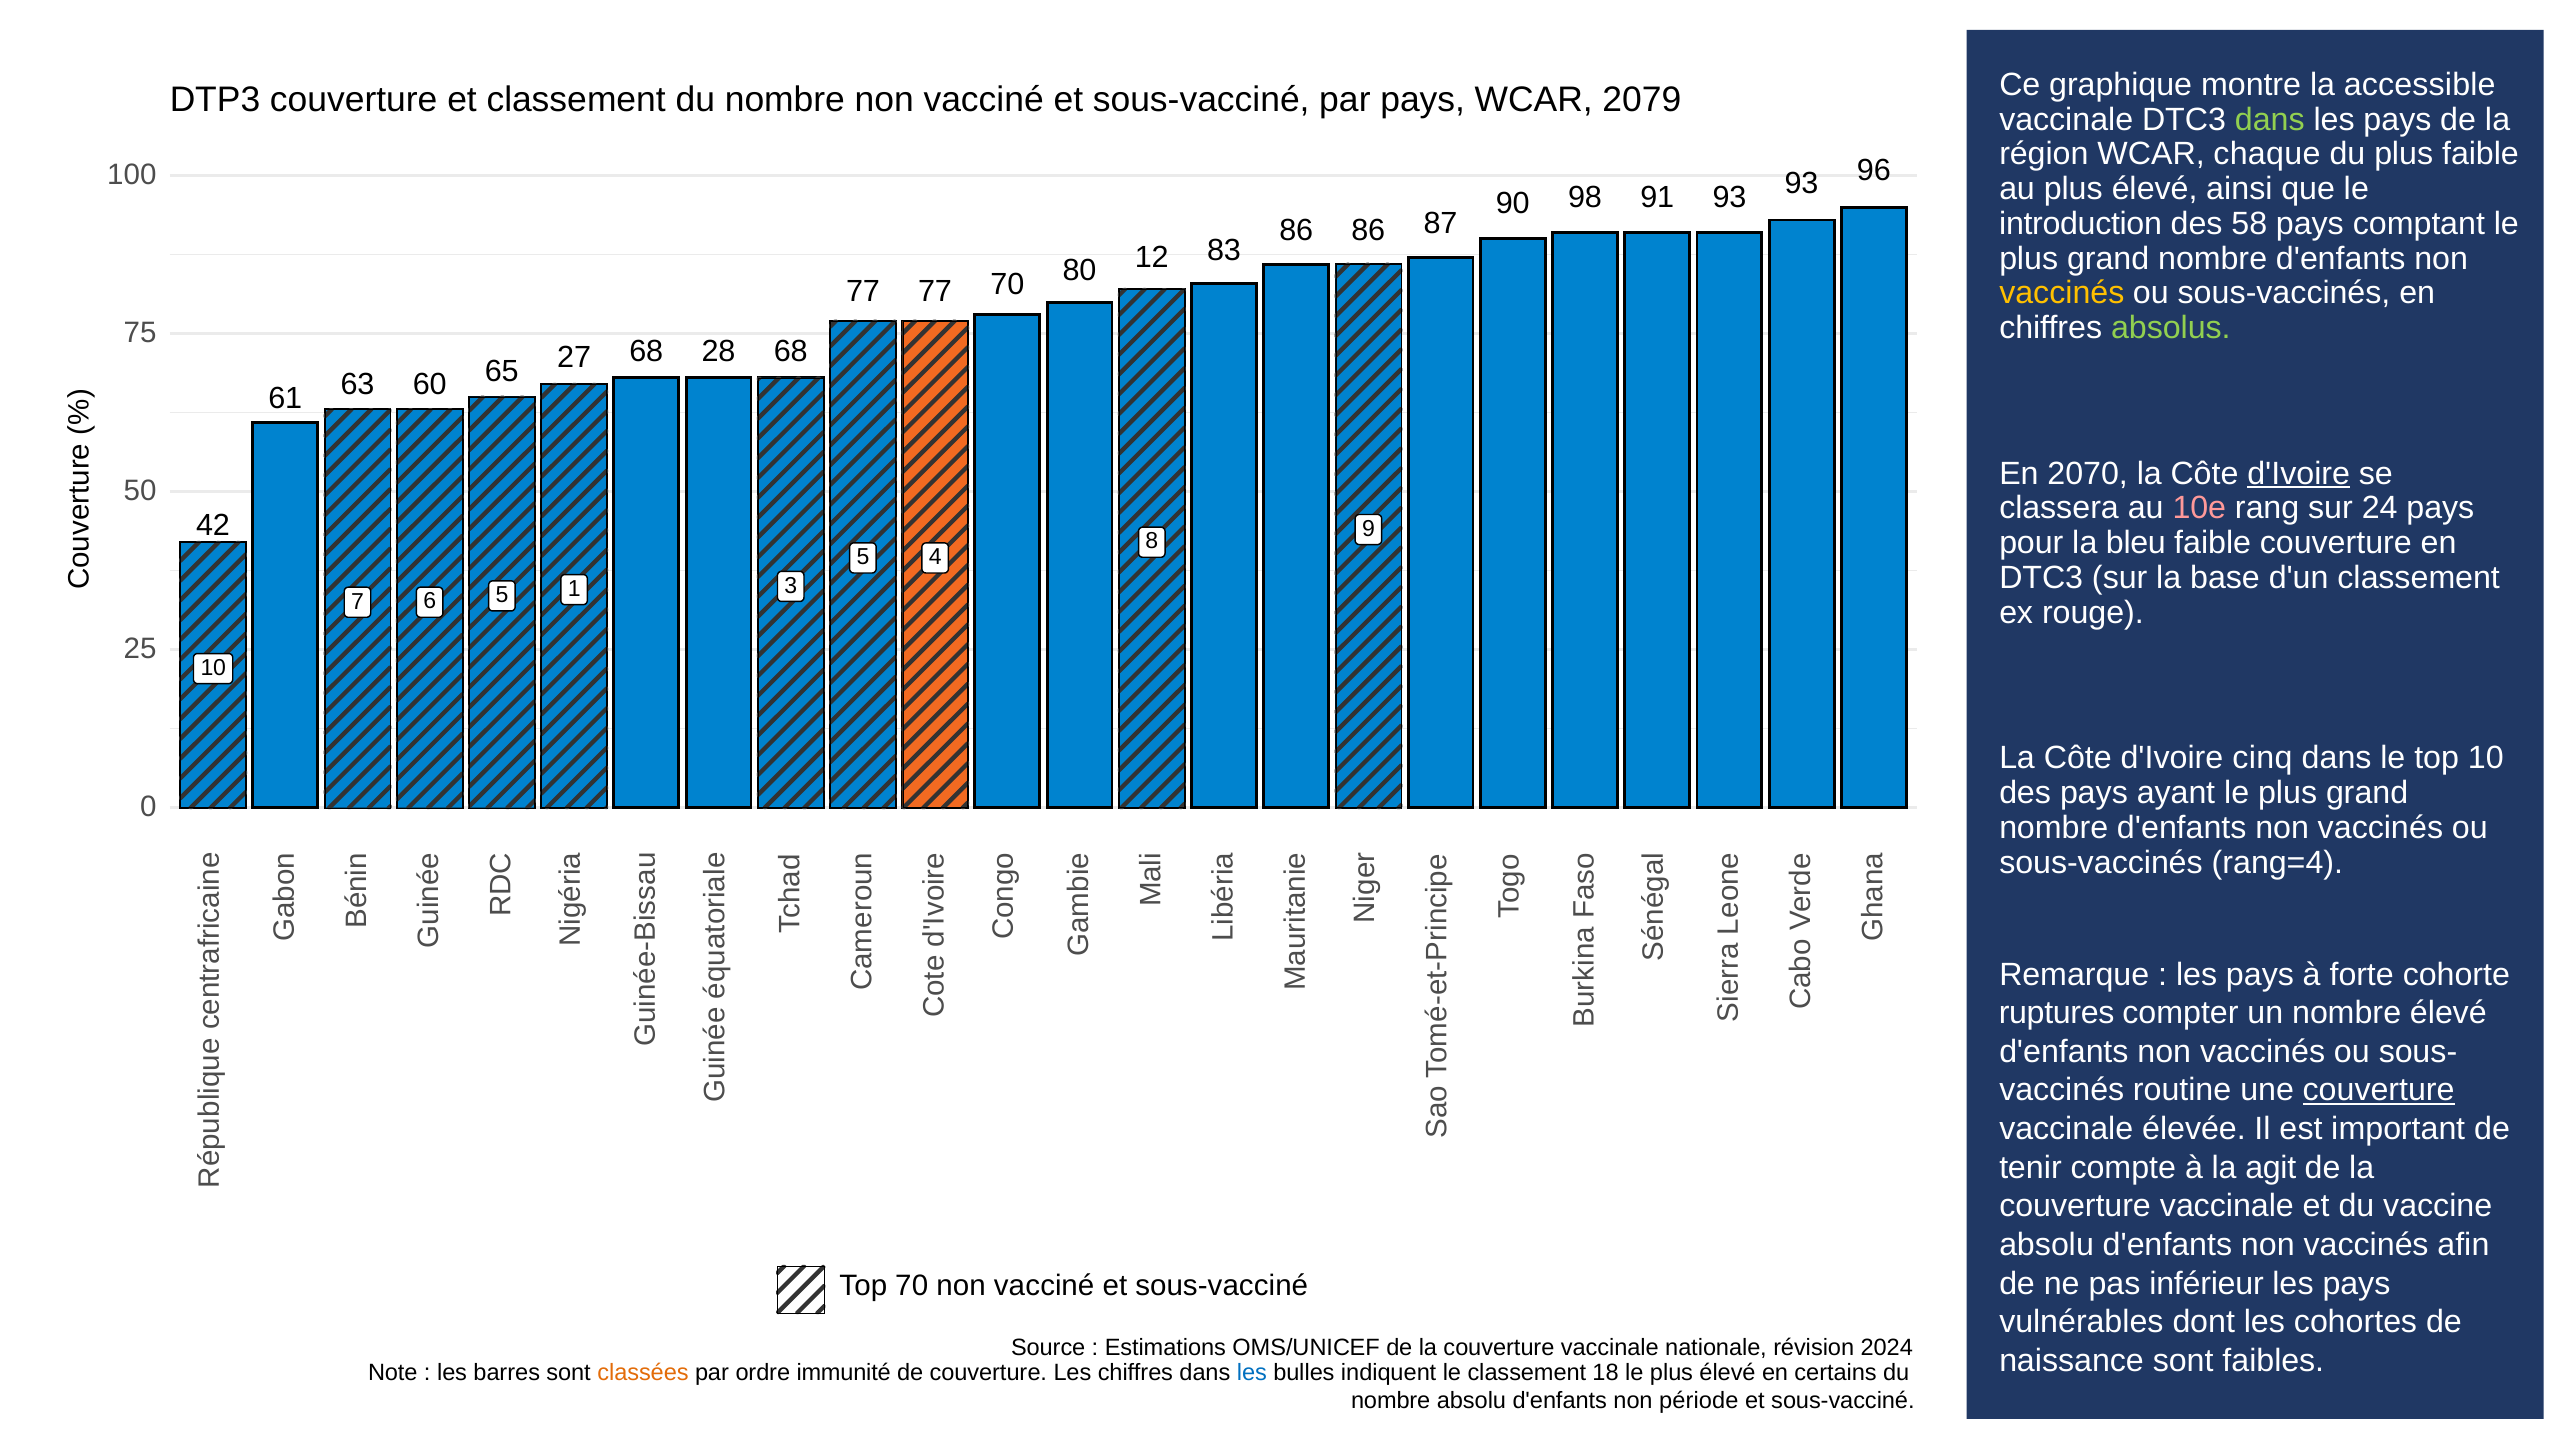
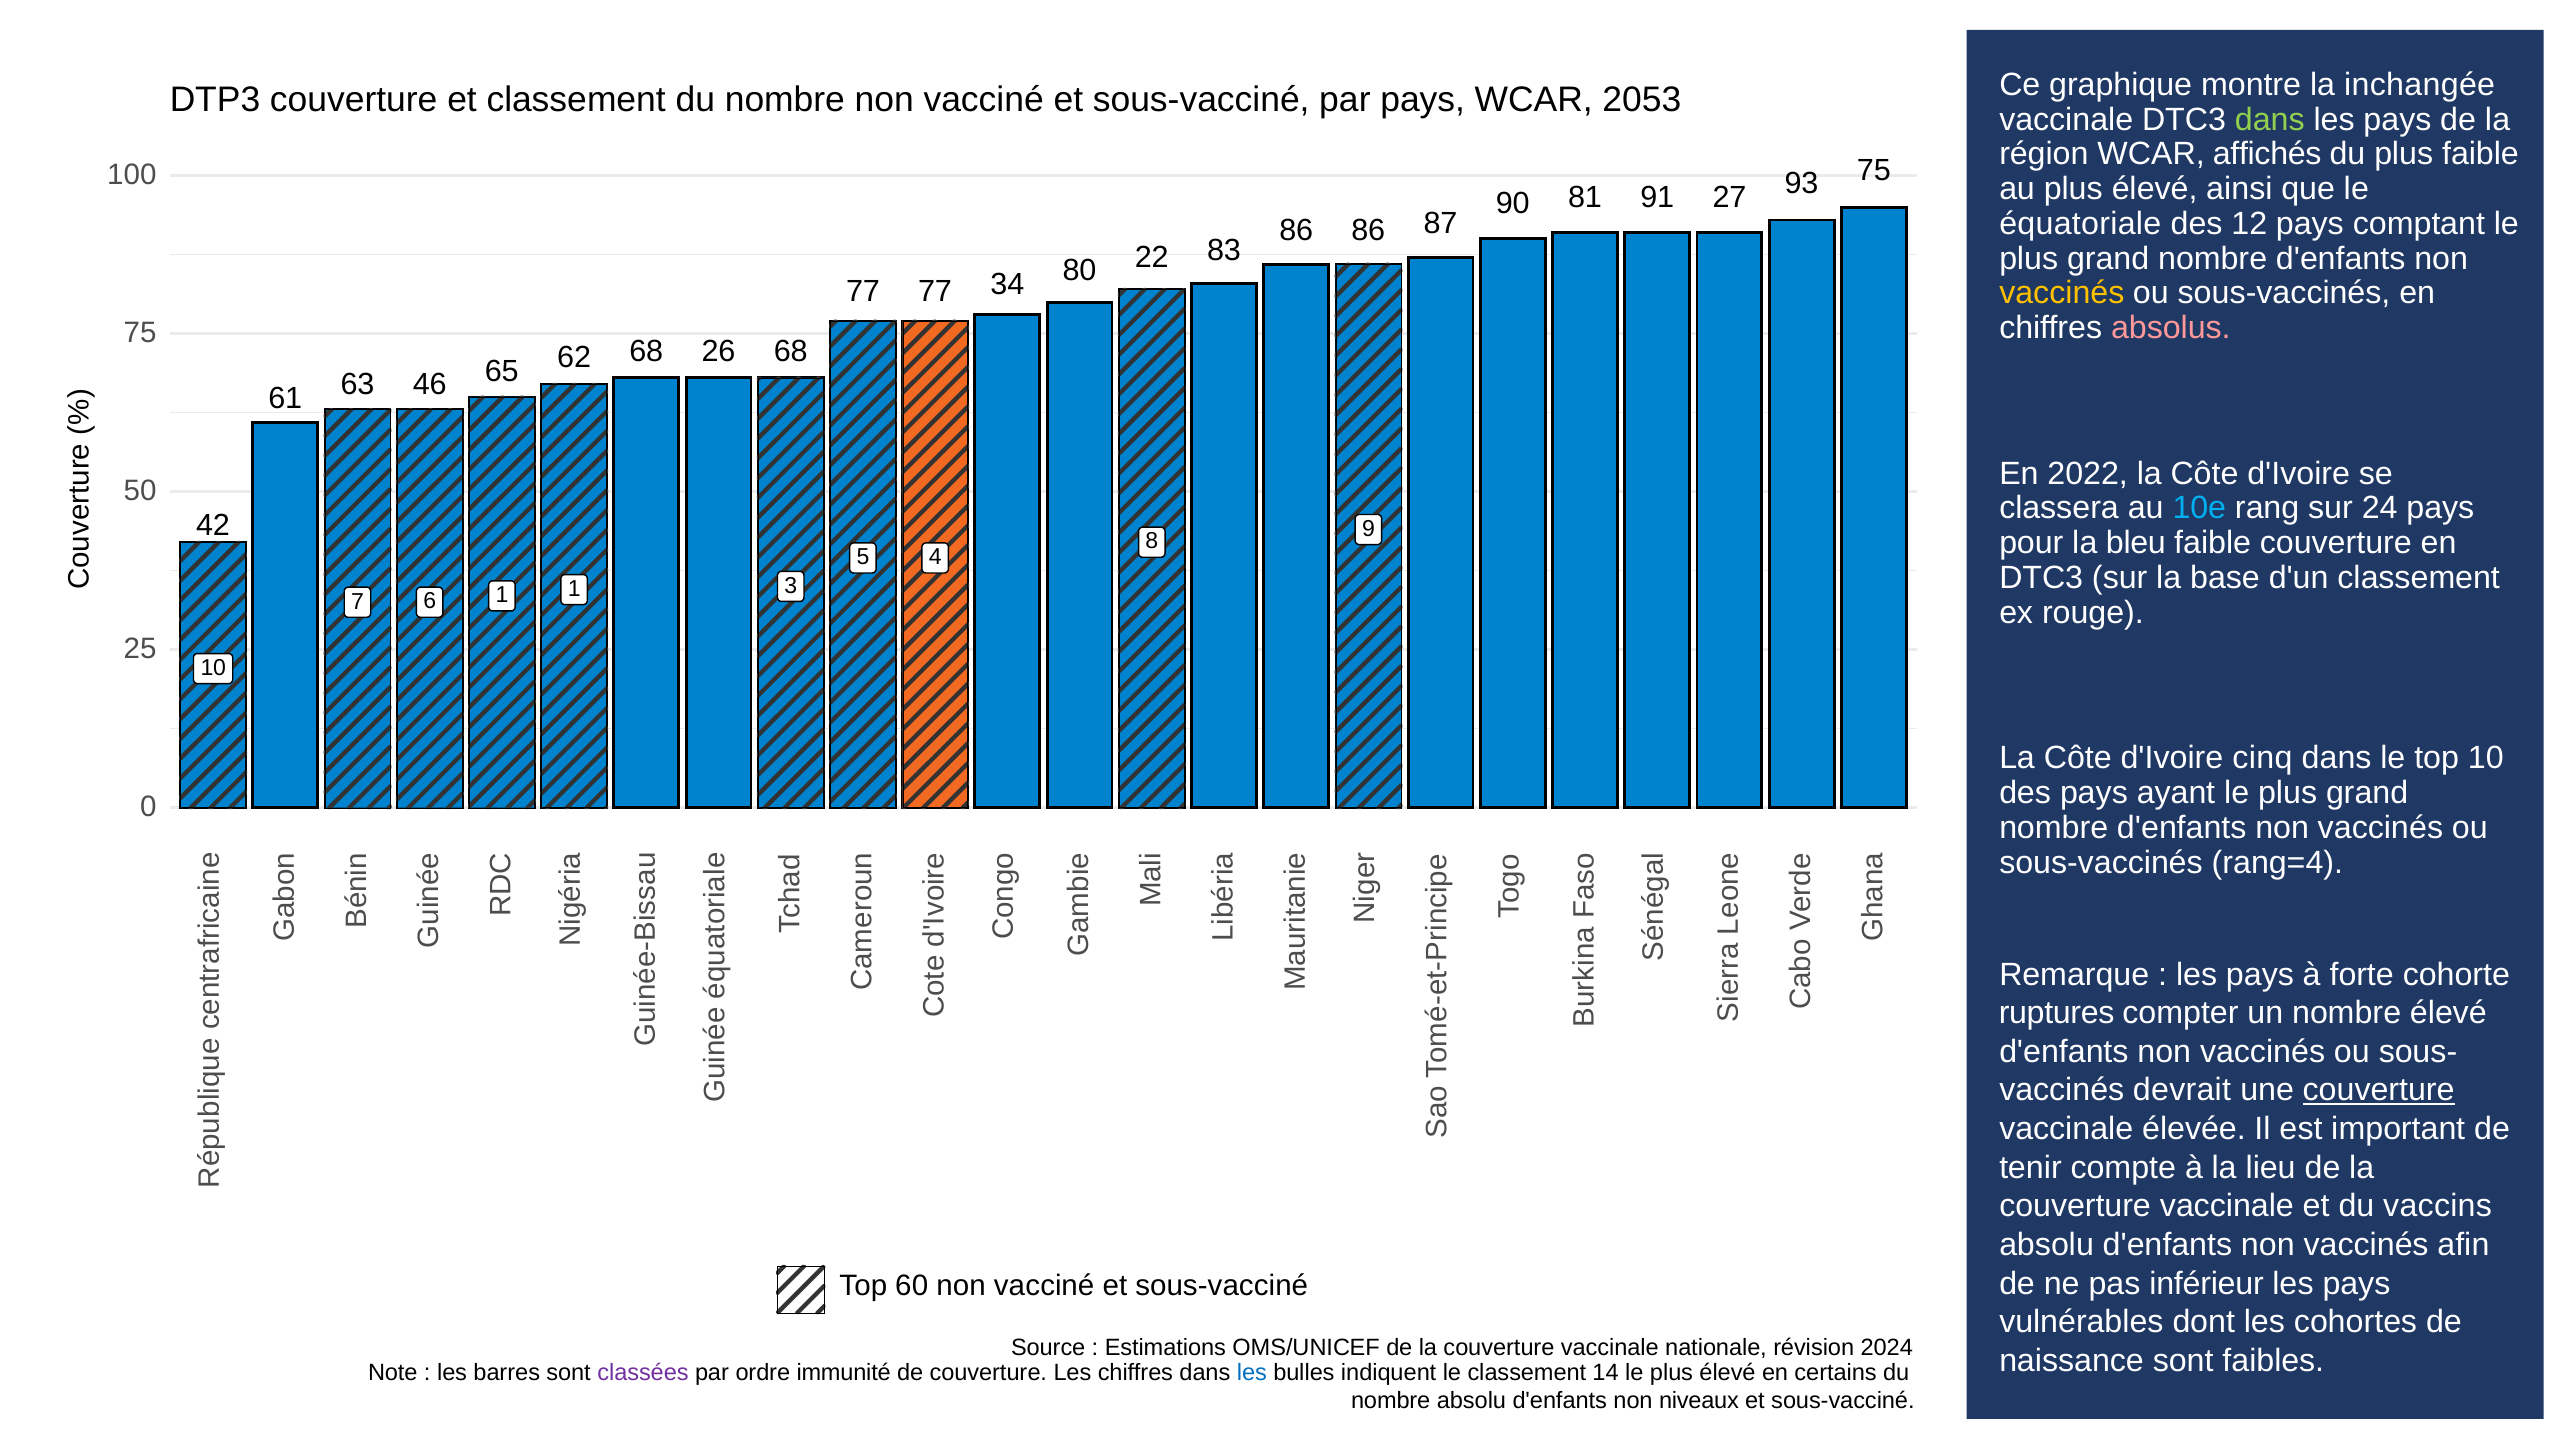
accessible: accessible -> inchangée (2420, 85)
2079: 2079 -> 2053 (1642, 100)
chaque: chaque -> affichés (2267, 154)
98: 98 -> 81 (1585, 197)
91 93: 93 -> 27 (1729, 197)
93 96: 96 -> 75 (1874, 170)
introduction: introduction -> équatoriale (2080, 224)
58: 58 -> 12 (2249, 224)
77 70: 70 -> 34 (1007, 284)
12: 12 -> 22 (1152, 257)
absolus colour: light green -> pink (2171, 328)
28: 28 -> 26 (719, 351)
27: 27 -> 62 (574, 358)
60: 60 -> 46 (430, 384)
2070: 2070 -> 2022 (2088, 474)
d'Ivoire underline: present -> none (2299, 474)
10e colour: pink -> light blue (2199, 508)
7 5: 5 -> 1 (502, 595)
routine: routine -> devrait (2182, 1090)
agit: agit -> lieu (2271, 1168)
vaccine: vaccine -> vaccins (2438, 1206)
Top 70: 70 -> 60 (912, 1286)
classées colour: orange -> purple (643, 1373)
18: 18 -> 14 (1606, 1373)
période: période -> niveaux (1699, 1401)
